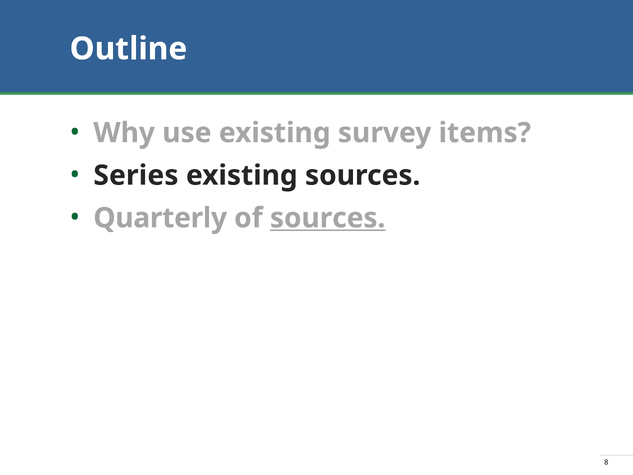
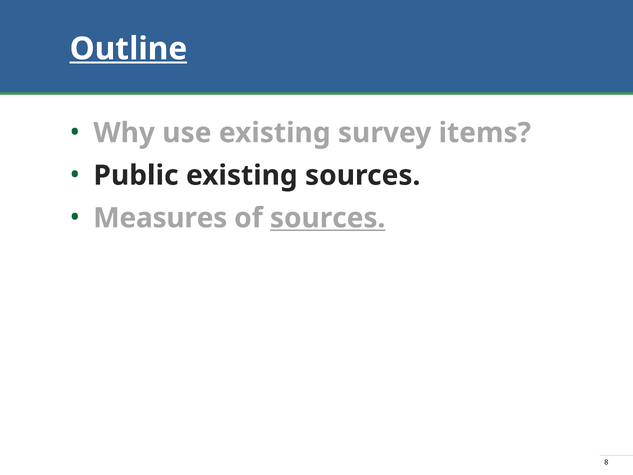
Outline underline: none -> present (128, 49)
Series: Series -> Public (136, 175)
Quarterly: Quarterly -> Measures (160, 218)
